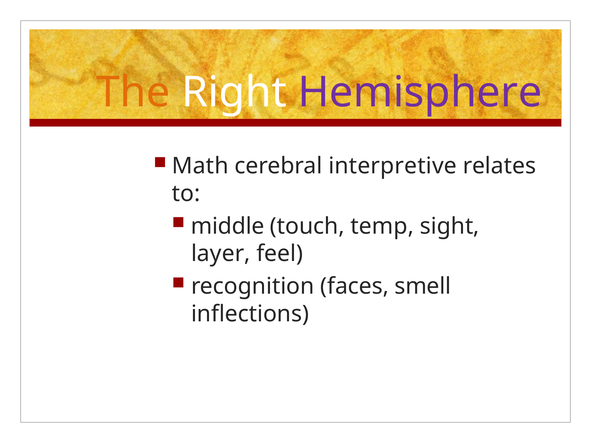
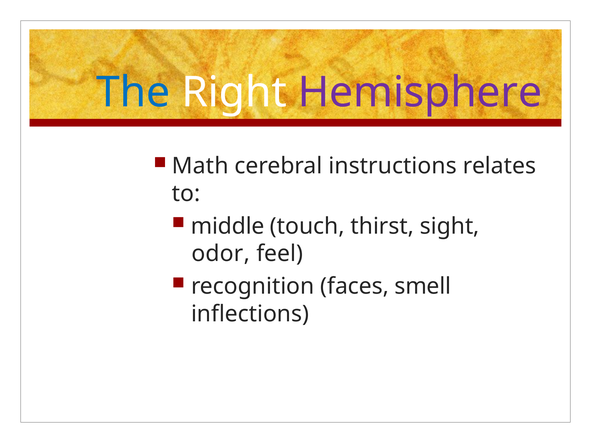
The colour: orange -> blue (133, 92)
interpretive: interpretive -> instructions (393, 166)
temp: temp -> thirst (382, 226)
layer: layer -> odor (221, 254)
